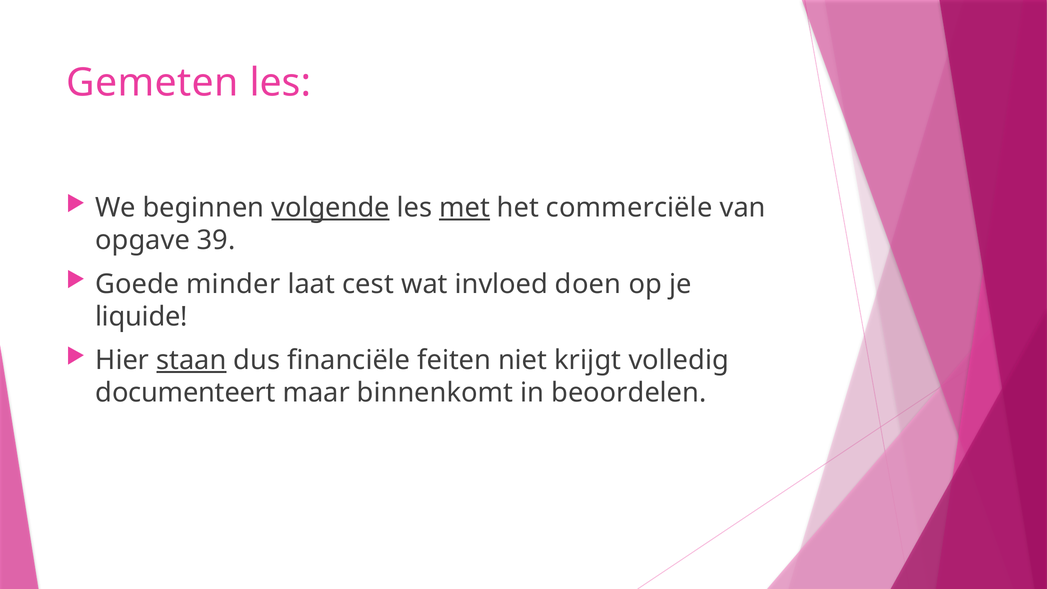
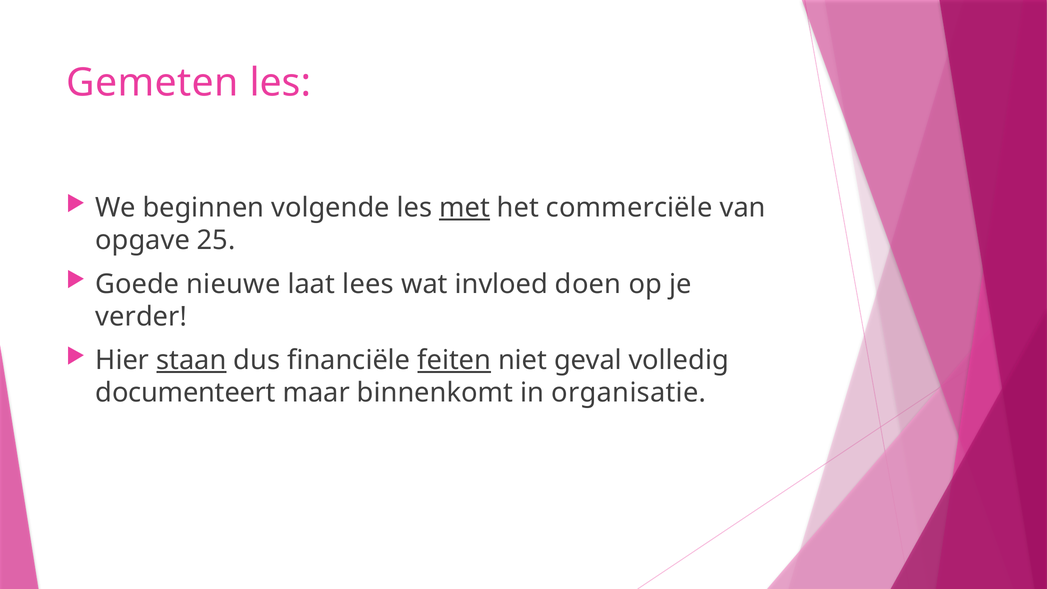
volgende underline: present -> none (331, 208)
39: 39 -> 25 (216, 240)
minder: minder -> nieuwe (233, 284)
cest: cest -> lees (368, 284)
liquide: liquide -> verder (141, 317)
feiten underline: none -> present (454, 360)
krijgt: krijgt -> geval (588, 360)
beoordelen: beoordelen -> organisatie (629, 393)
